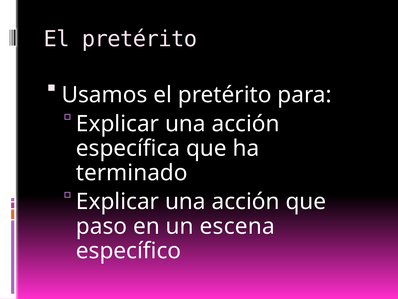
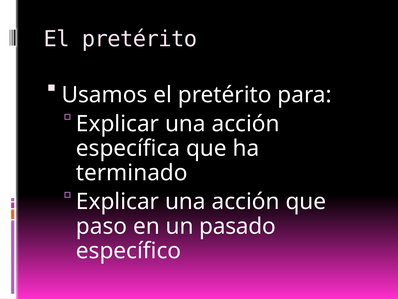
escena: escena -> pasado (238, 226)
